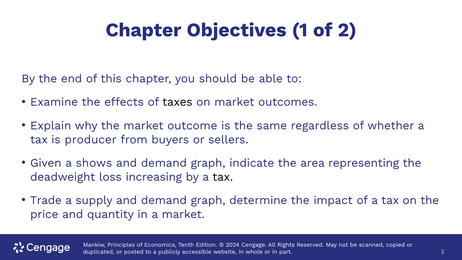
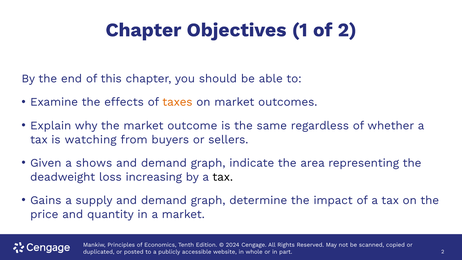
taxes colour: black -> orange (177, 102)
producer: producer -> watching (91, 139)
Trade: Trade -> Gains (46, 200)
